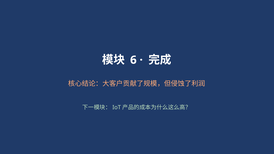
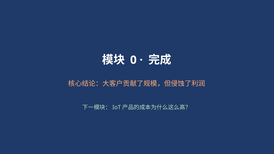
6: 6 -> 0 (133, 60)
